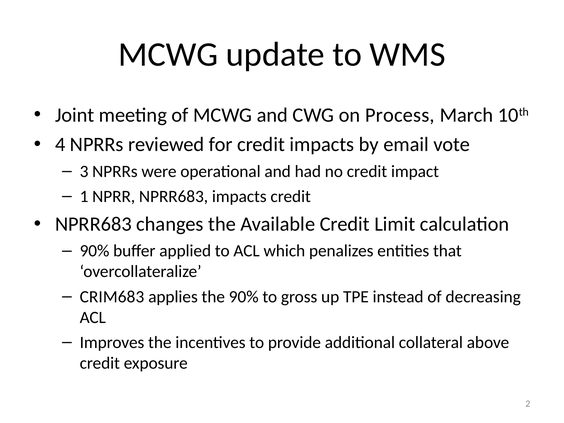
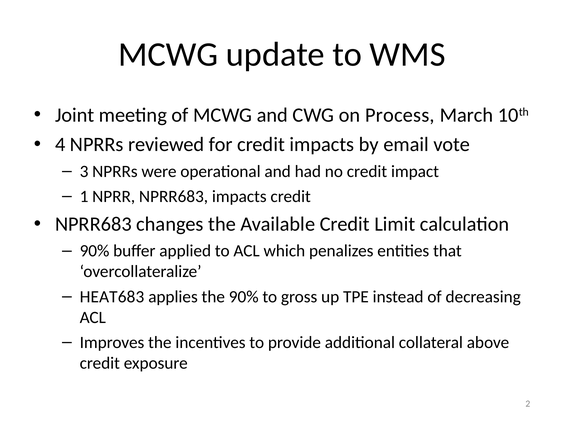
CRIM683: CRIM683 -> HEAT683 (112, 297)
